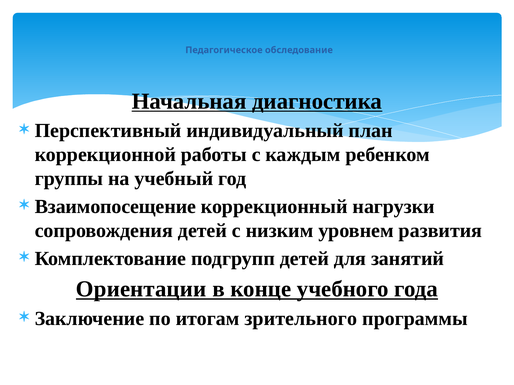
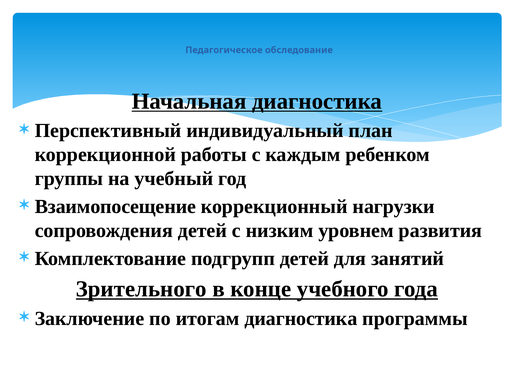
Ориентации: Ориентации -> Зрительного (141, 289)
итогам зрительного: зрительного -> диагностика (301, 319)
